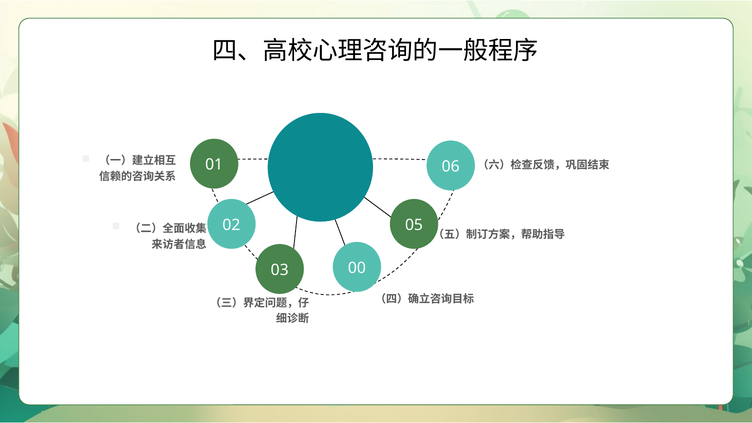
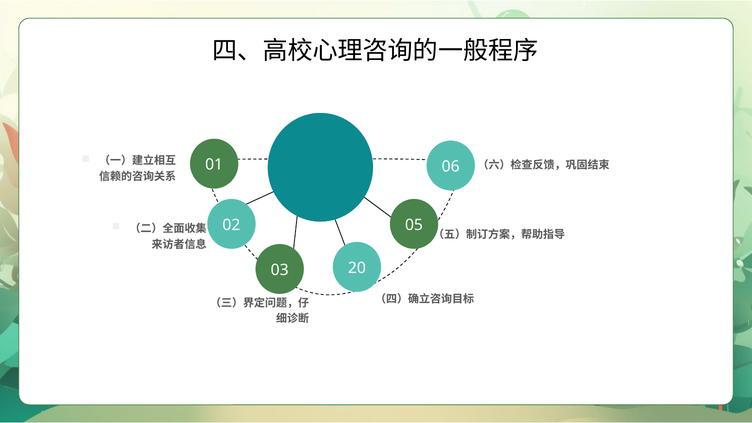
00: 00 -> 20 (357, 268)
